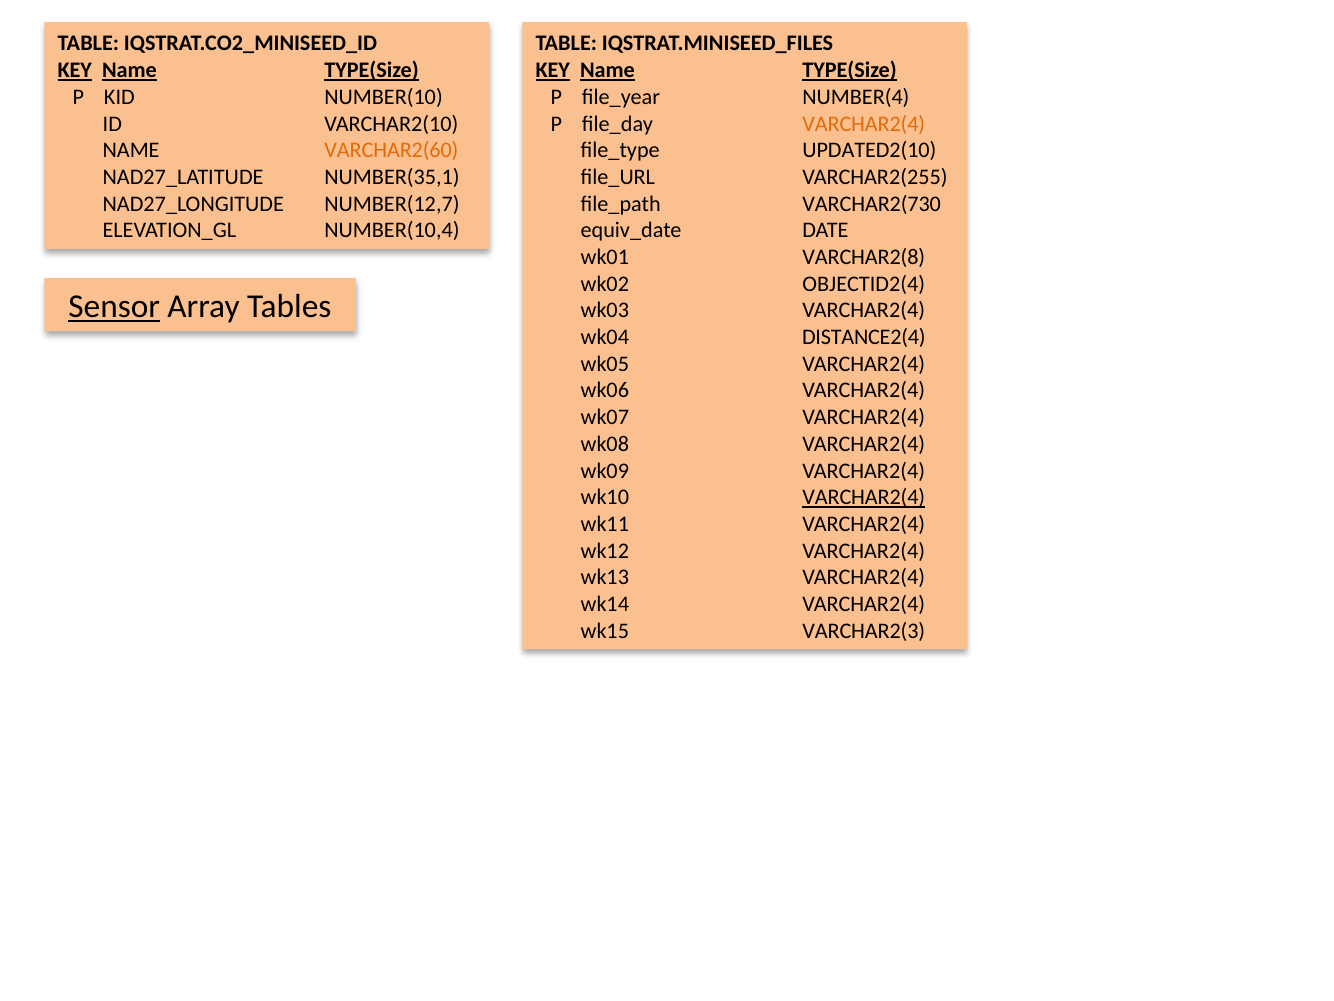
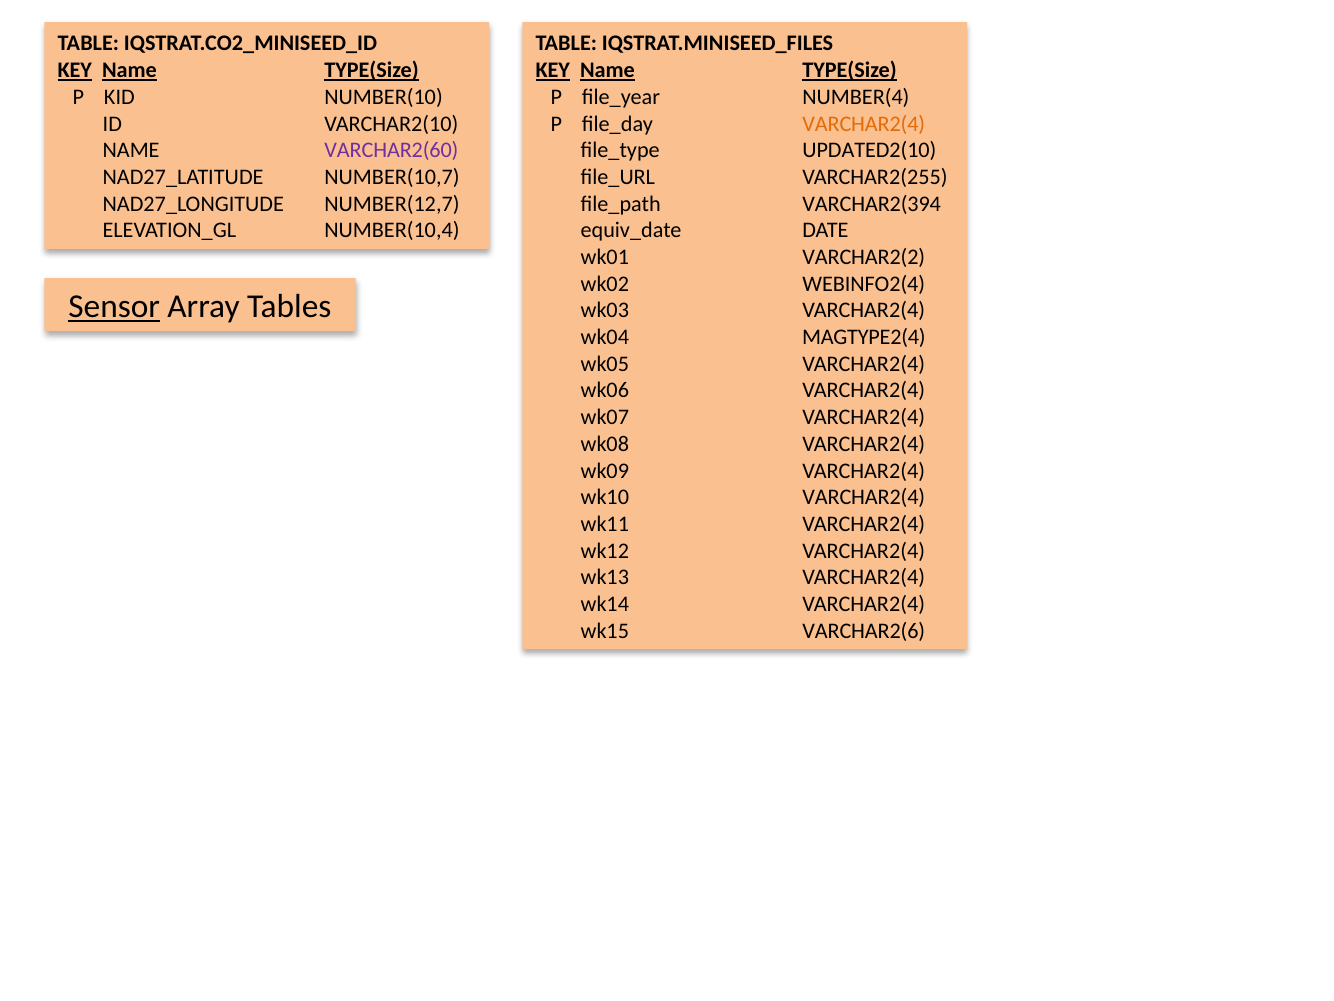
VARCHAR2(60 colour: orange -> purple (391, 150)
NUMBER(35,1: NUMBER(35,1 -> NUMBER(10,7 (392, 177)
VARCHAR2(730: VARCHAR2(730 -> VARCHAR2(394 (872, 204)
VARCHAR2(8: VARCHAR2(8 -> VARCHAR2(2 (864, 257)
OBJECTID2(4: OBJECTID2(4 -> WEBINFO2(4 (864, 284)
DISTANCE2(4: DISTANCE2(4 -> MAGTYPE2(4 (864, 337)
VARCHAR2(4 underline: present -> none (864, 497)
VARCHAR2(3: VARCHAR2(3 -> VARCHAR2(6 (864, 631)
